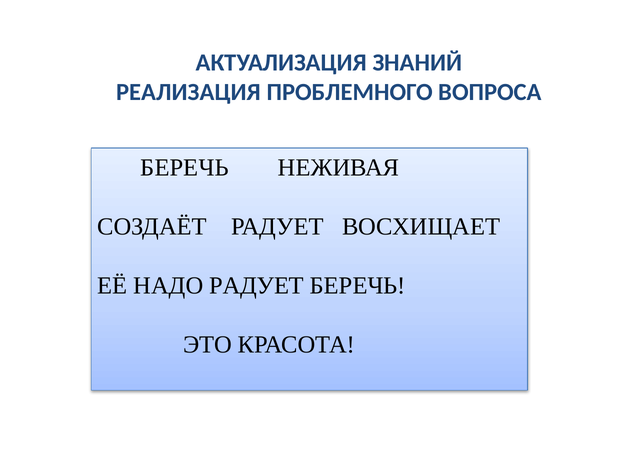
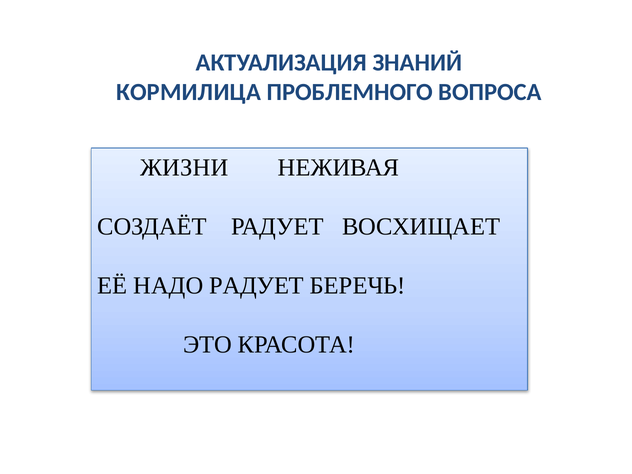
РЕАЛИЗАЦИЯ: РЕАЛИЗАЦИЯ -> КОРМИЛИЦА (189, 92)
БЕРЕЧЬ: БЕРЕЧЬ -> ЖИЗНИ (184, 168)
